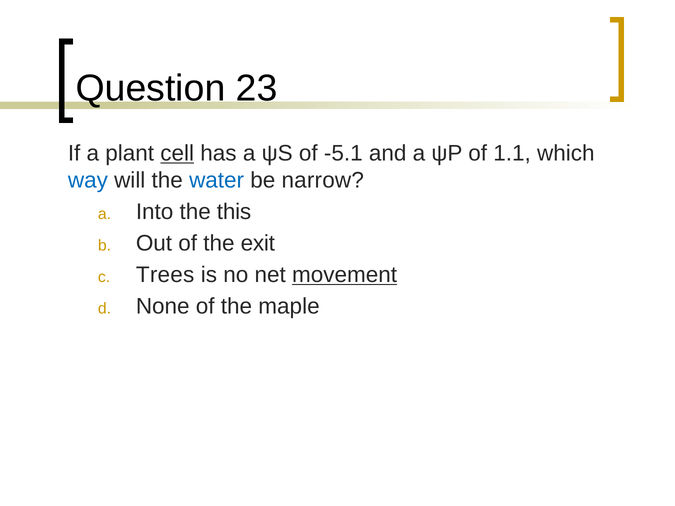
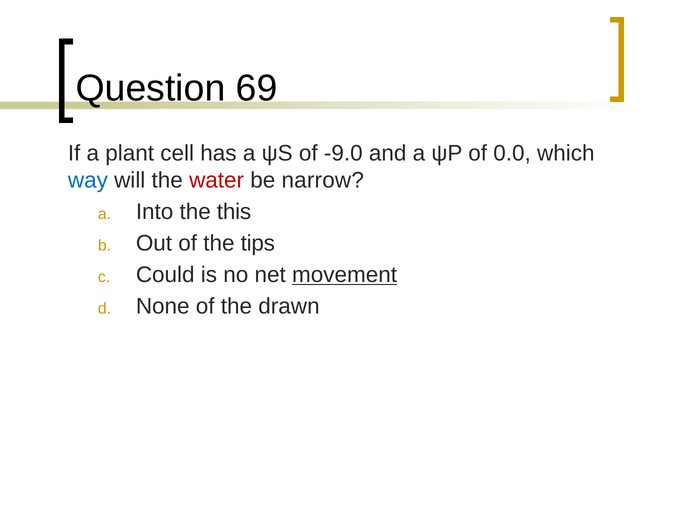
23: 23 -> 69 (257, 88)
cell underline: present -> none (177, 153)
-5.1: -5.1 -> -9.0 (343, 153)
1.1: 1.1 -> 0.0 (512, 153)
water colour: blue -> red (217, 180)
exit: exit -> tips (258, 243)
Trees: Trees -> Could (165, 275)
maple: maple -> drawn (289, 306)
